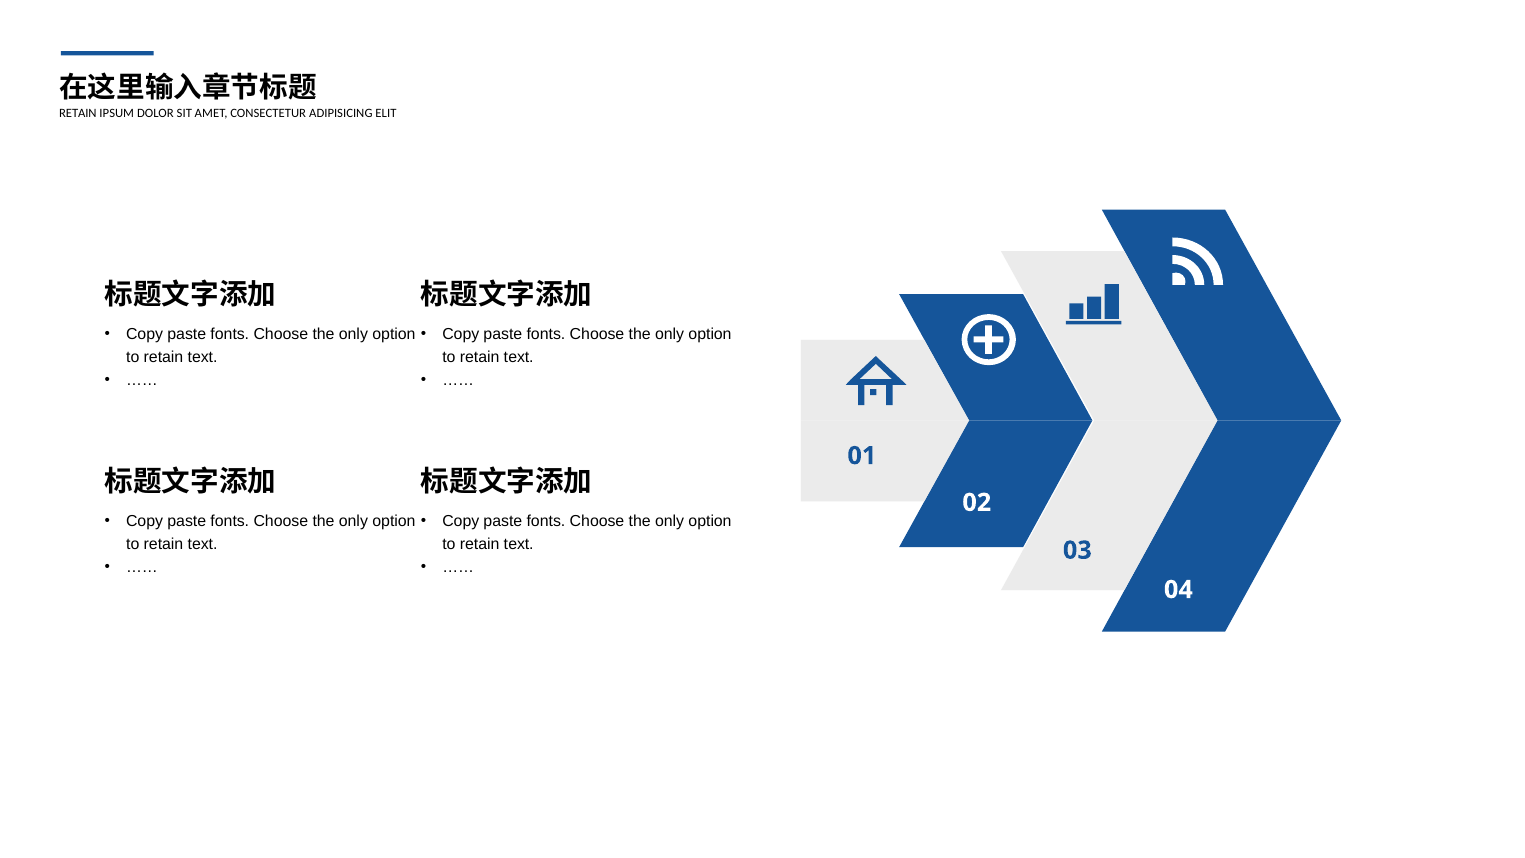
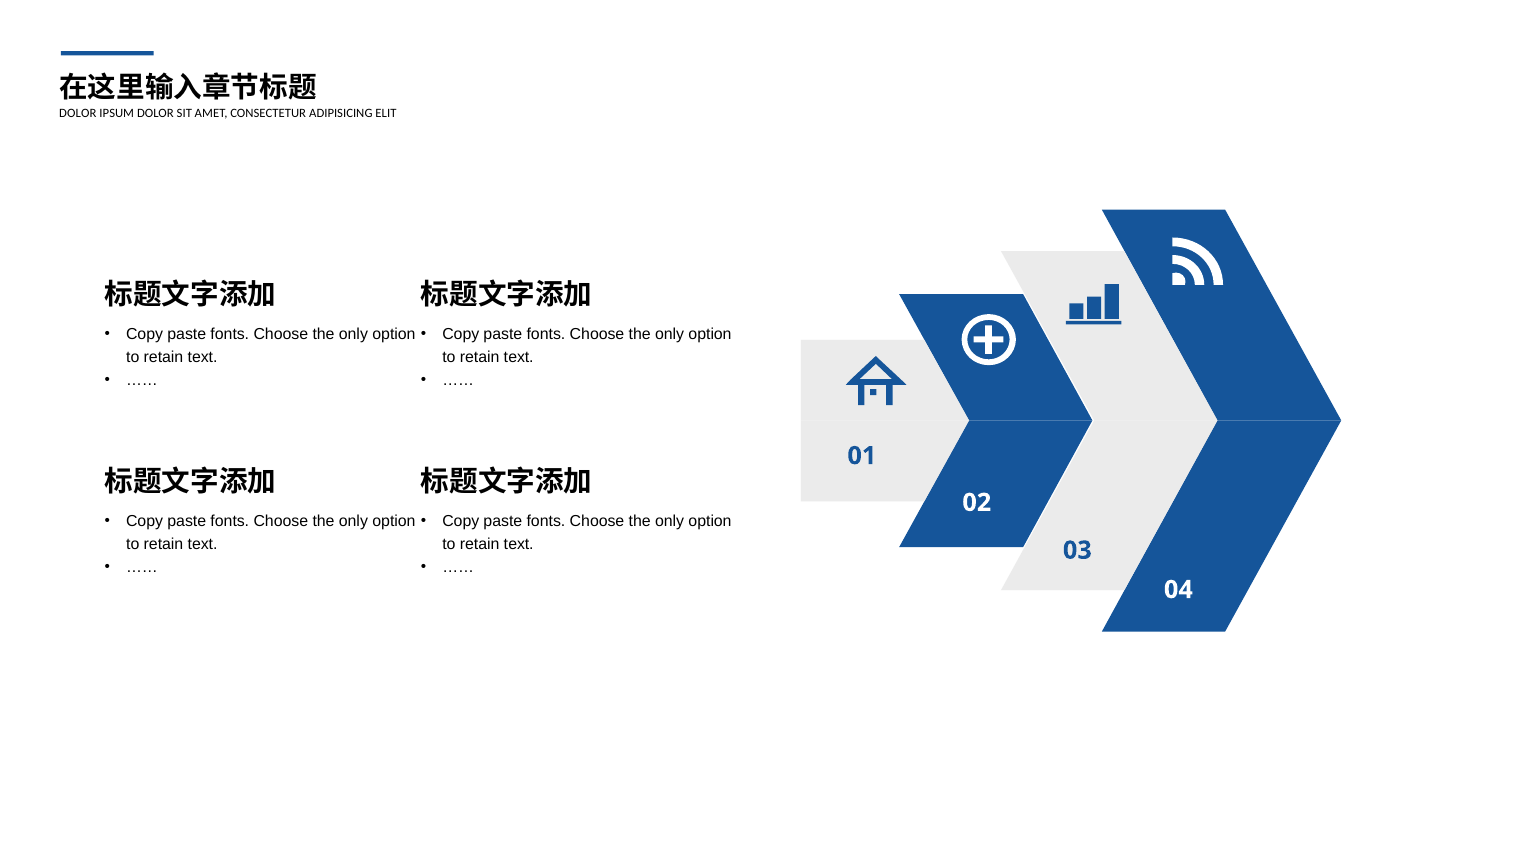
RETAIN: RETAIN -> DOLOR (78, 113)
